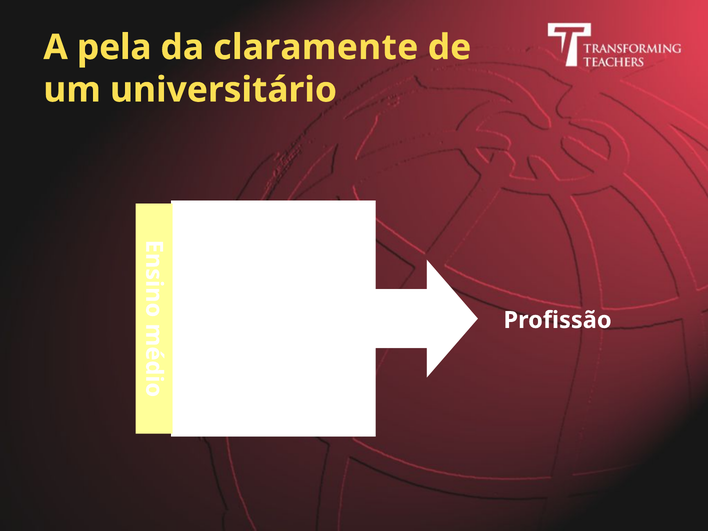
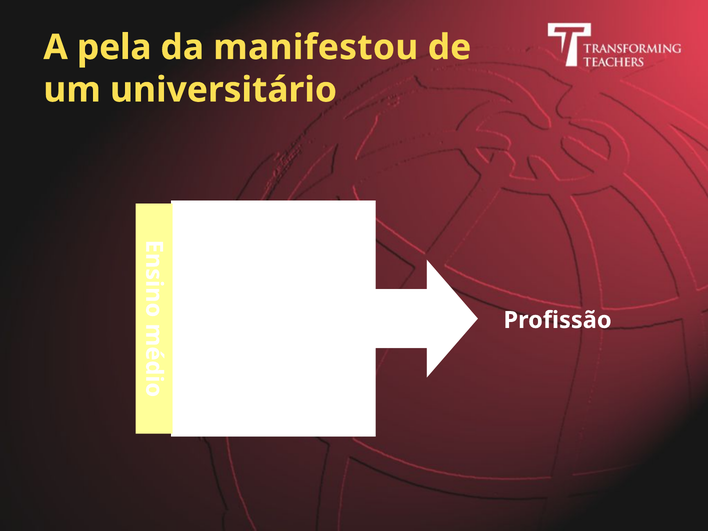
claramente: claramente -> manifestou (316, 47)
